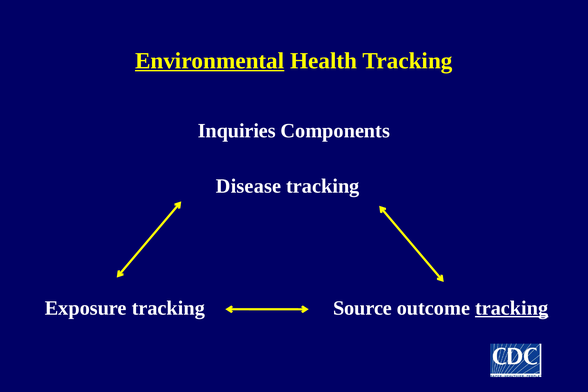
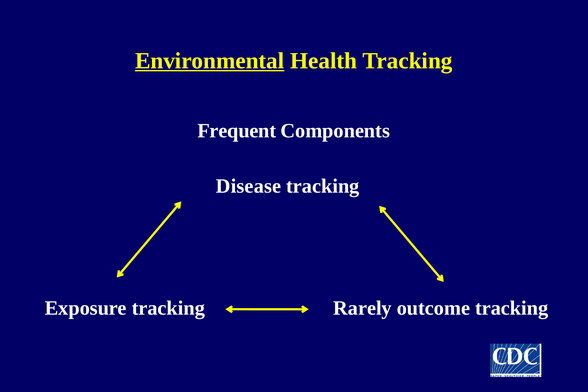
Inquiries: Inquiries -> Frequent (237, 131)
Source: Source -> Rarely (363, 308)
tracking underline: present -> none (512, 308)
